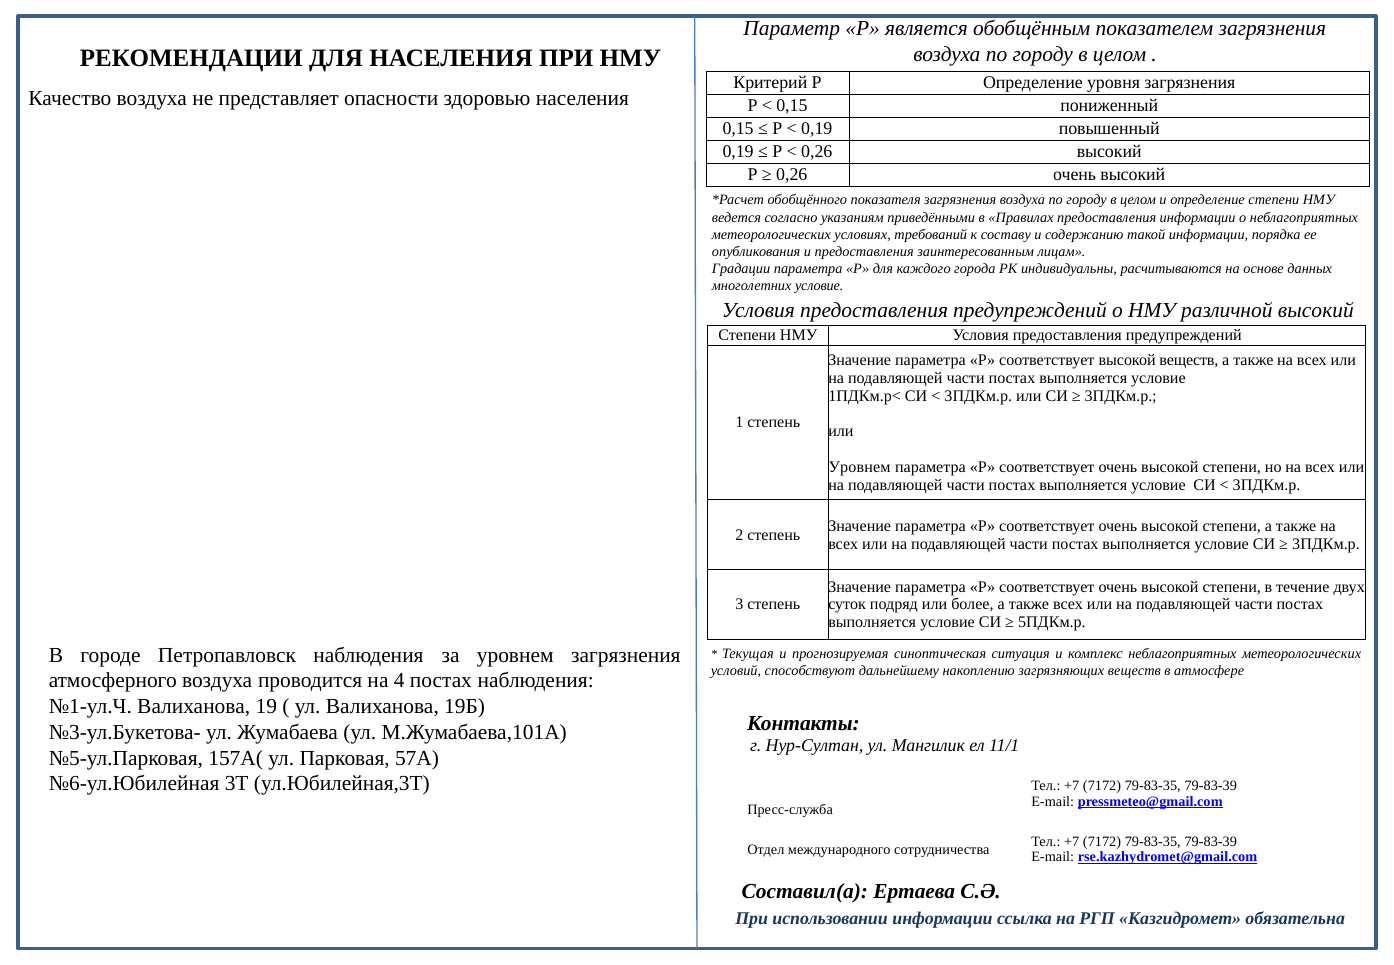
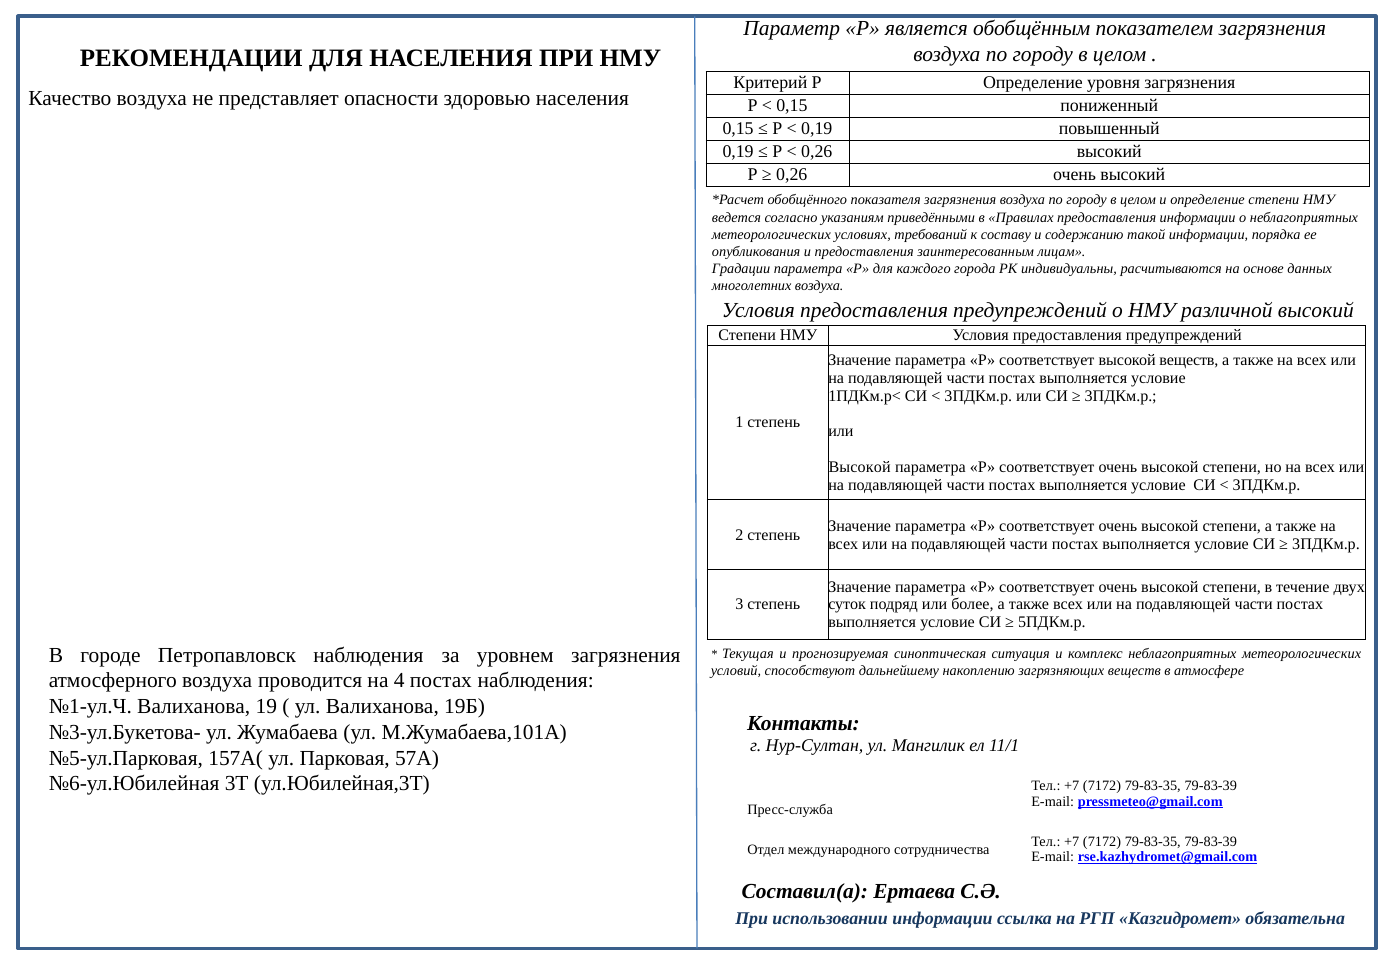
многолетних условие: условие -> воздуха (819, 286)
Уровнем: Уровнем -> Высокой (860, 467)
